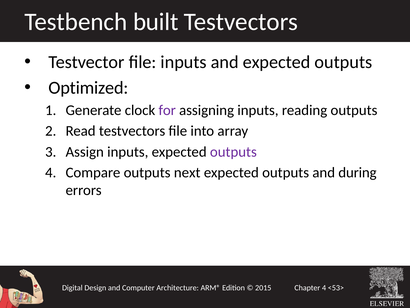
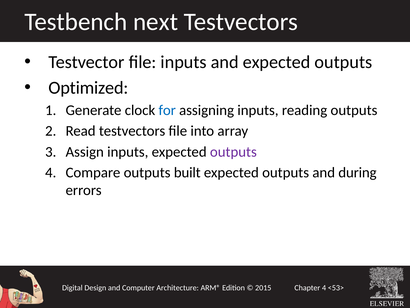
built: built -> next (156, 22)
for colour: purple -> blue (167, 110)
next: next -> built (187, 172)
